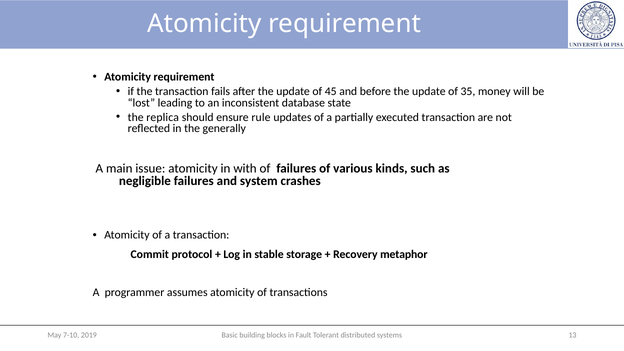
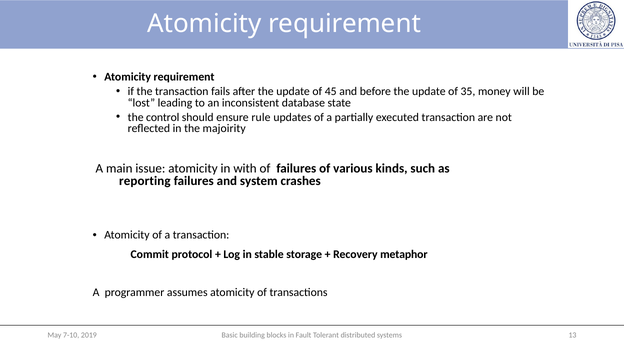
replica: replica -> control (163, 117)
generally: generally -> majoirity (224, 129)
negligible: negligible -> reporting (145, 181)
